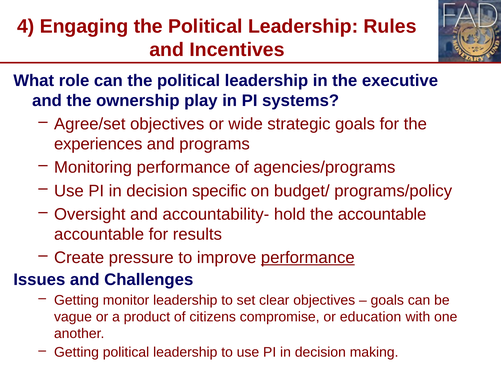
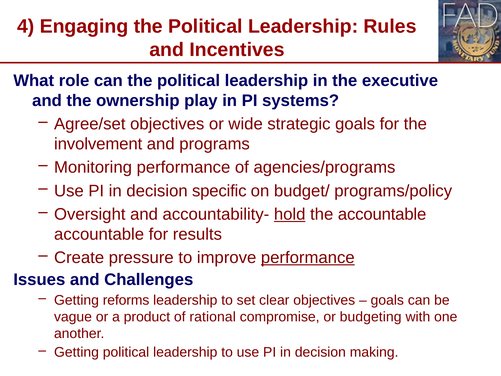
experiences: experiences -> involvement (98, 144)
hold underline: none -> present (290, 214)
monitor: monitor -> reforms (126, 300)
citizens: citizens -> rational (213, 317)
education: education -> budgeting (371, 317)
